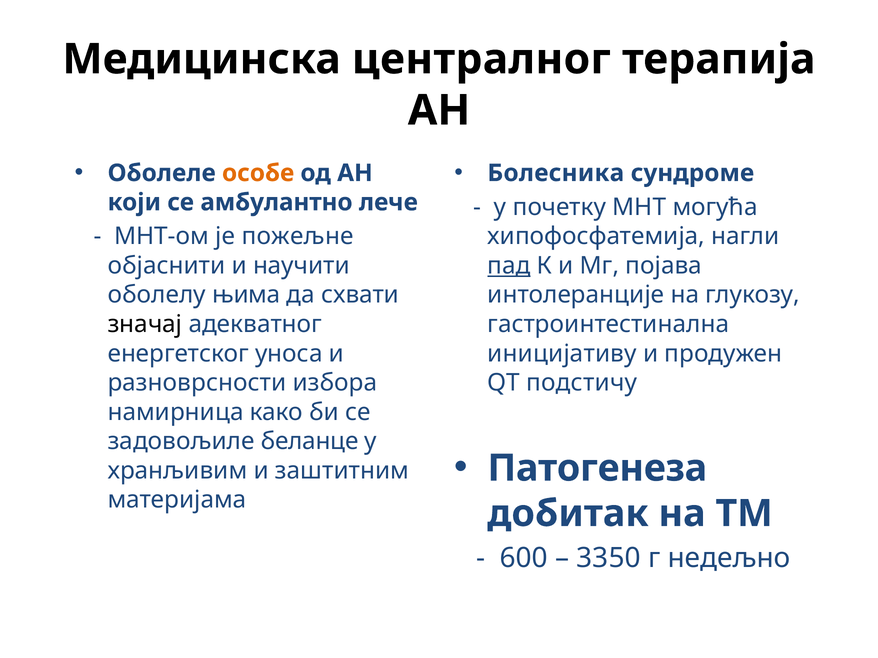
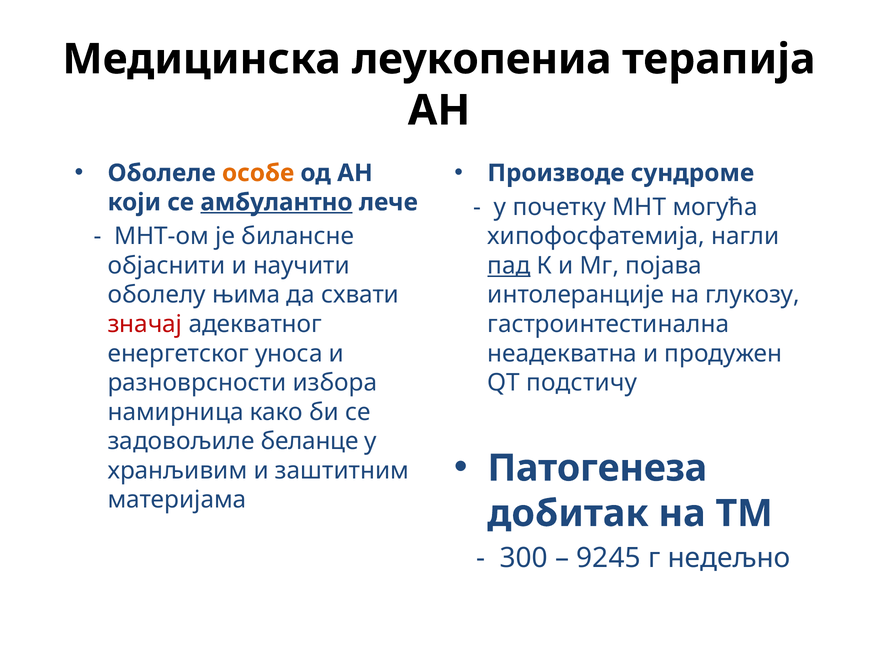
централног: централног -> леукопениа (482, 59)
Болесника: Болесника -> Производе (556, 173)
амбулантно underline: none -> present (276, 202)
пожељне: пожељне -> билансне (298, 237)
значај colour: black -> red (145, 324)
иницијативу: иницијативу -> неадекватна (562, 354)
600: 600 -> 300 (524, 559)
3350: 3350 -> 9245 (609, 559)
